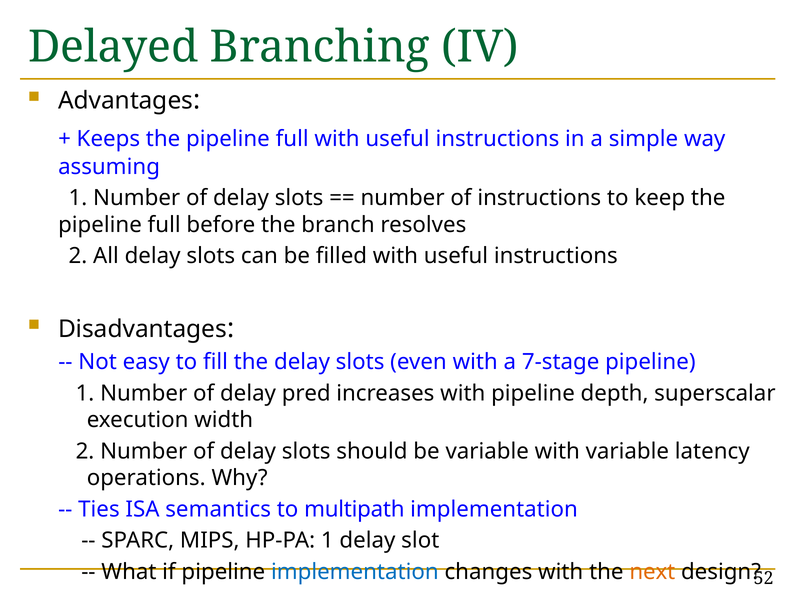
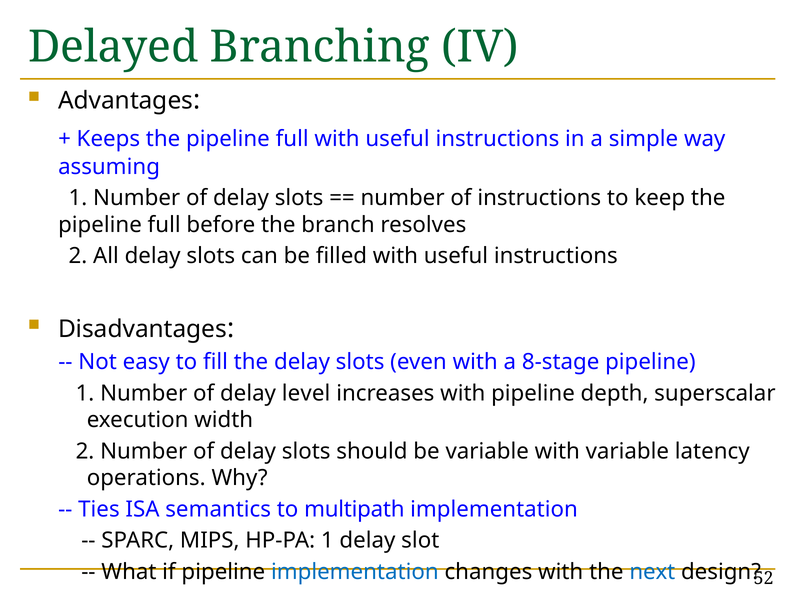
7-stage: 7-stage -> 8-stage (561, 362)
pred: pred -> level (306, 393)
next colour: orange -> blue (652, 571)
